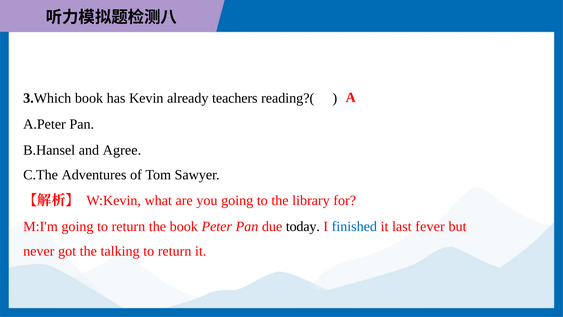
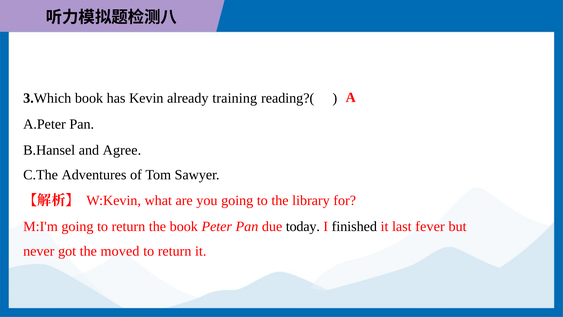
teachers: teachers -> training (235, 98)
finished colour: blue -> black (354, 226)
talking: talking -> moved (120, 251)
